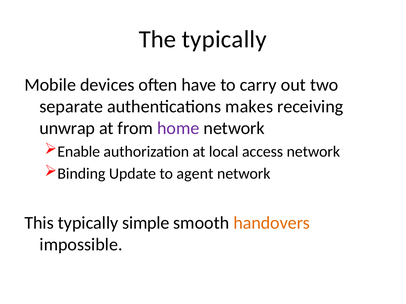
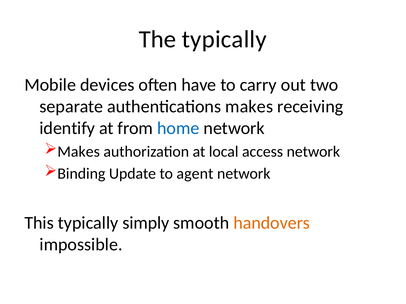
unwrap: unwrap -> identify (67, 129)
home colour: purple -> blue (178, 129)
Enable: Enable -> Makes (79, 152)
simple: simple -> simply (146, 223)
